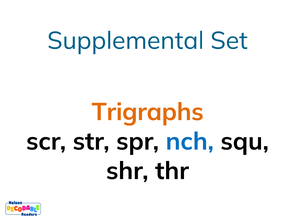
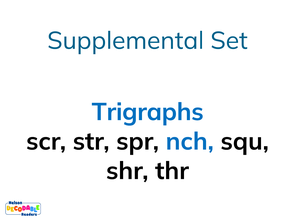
Trigraphs colour: orange -> blue (148, 112)
